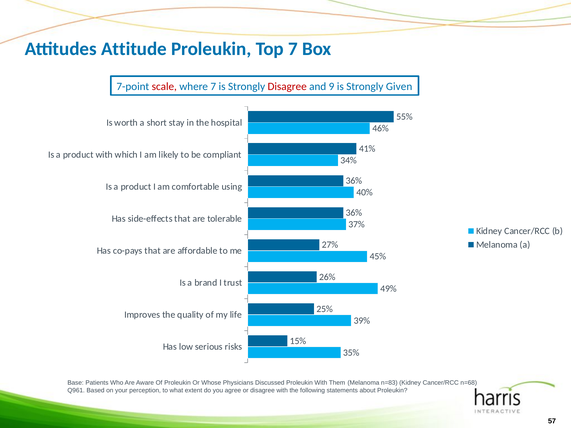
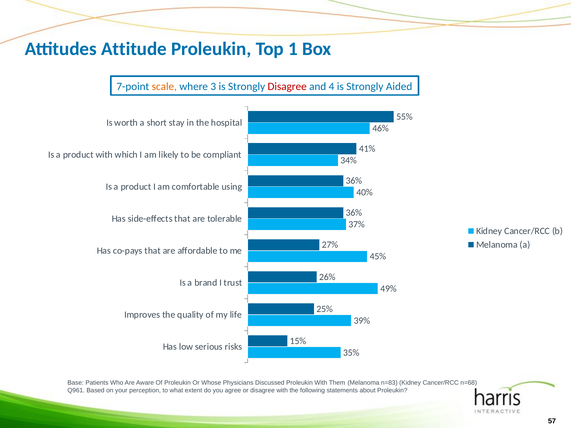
Top 7: 7 -> 1 (293, 49)
scale colour: red -> orange (164, 86)
where 7: 7 -> 3 (213, 86)
9: 9 -> 4 (332, 86)
Given: Given -> Aided (399, 86)
